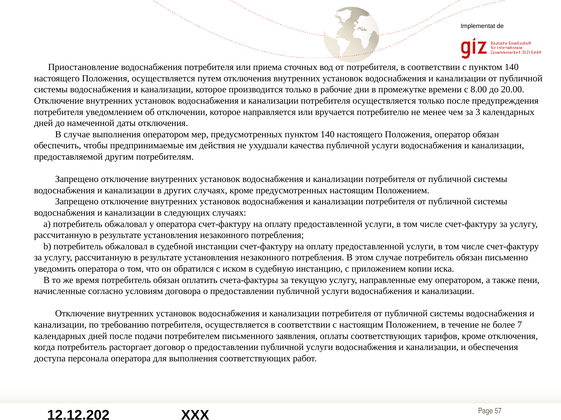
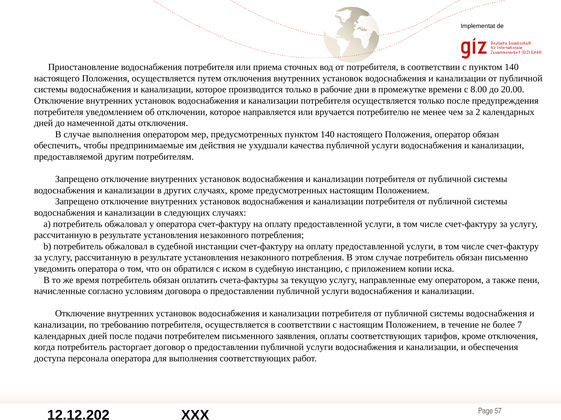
3: 3 -> 2 (478, 112)
